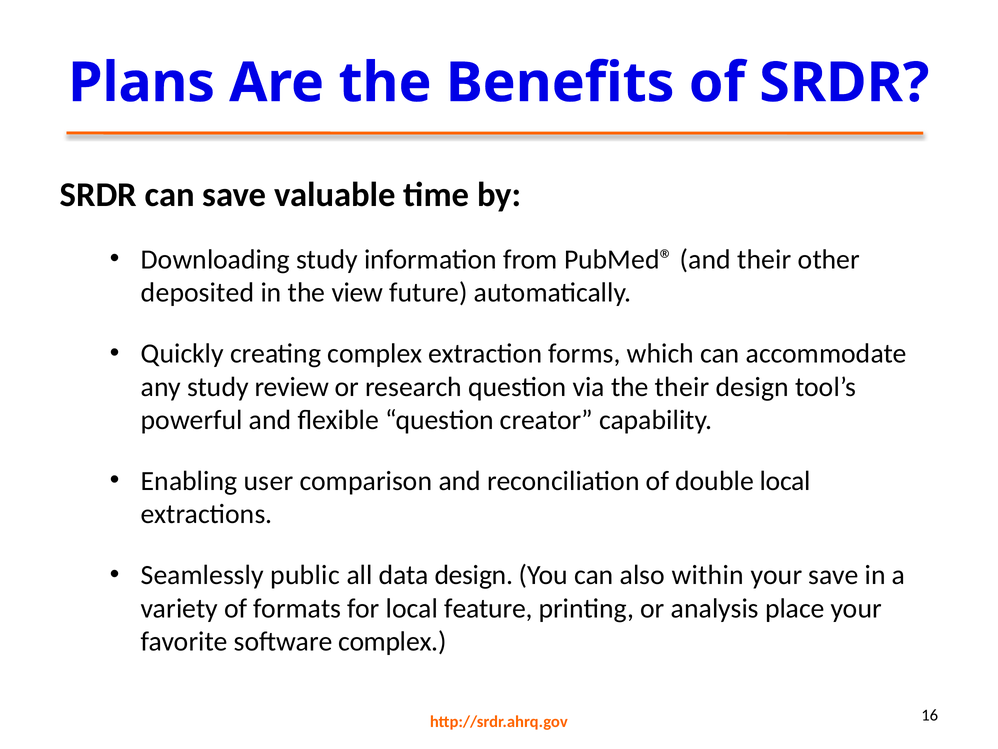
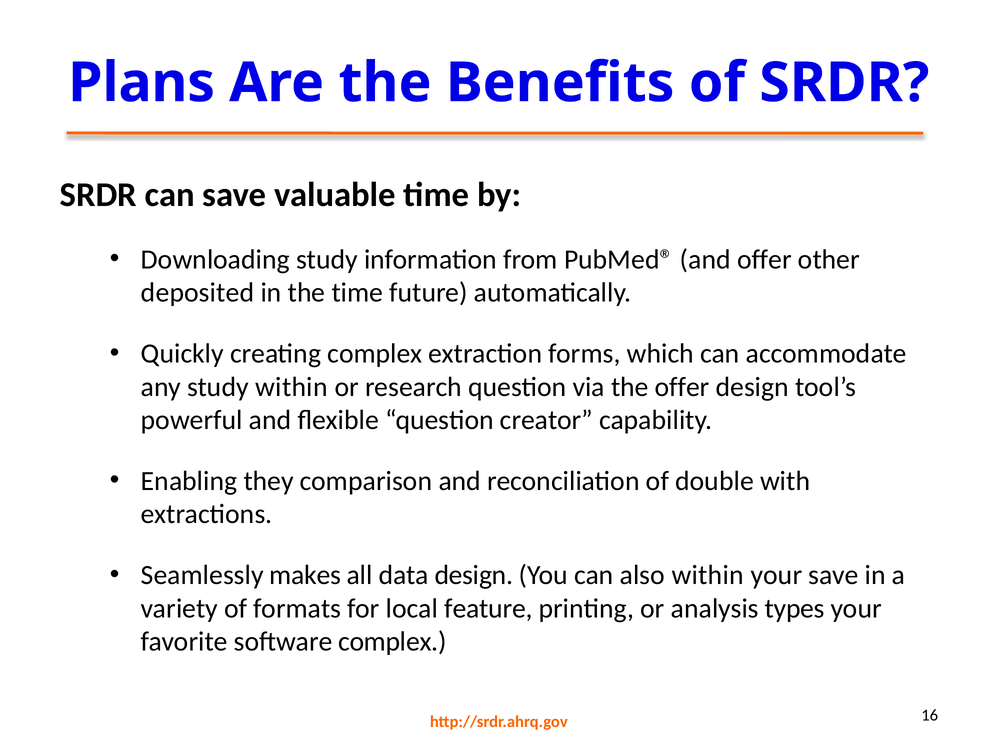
and their: their -> offer (764, 259)
the view: view -> time (357, 293)
study review: review -> within (291, 387)
the their: their -> offer (682, 387)
user: user -> they (269, 481)
double local: local -> with (785, 481)
public: public -> makes (305, 575)
place: place -> types (795, 608)
